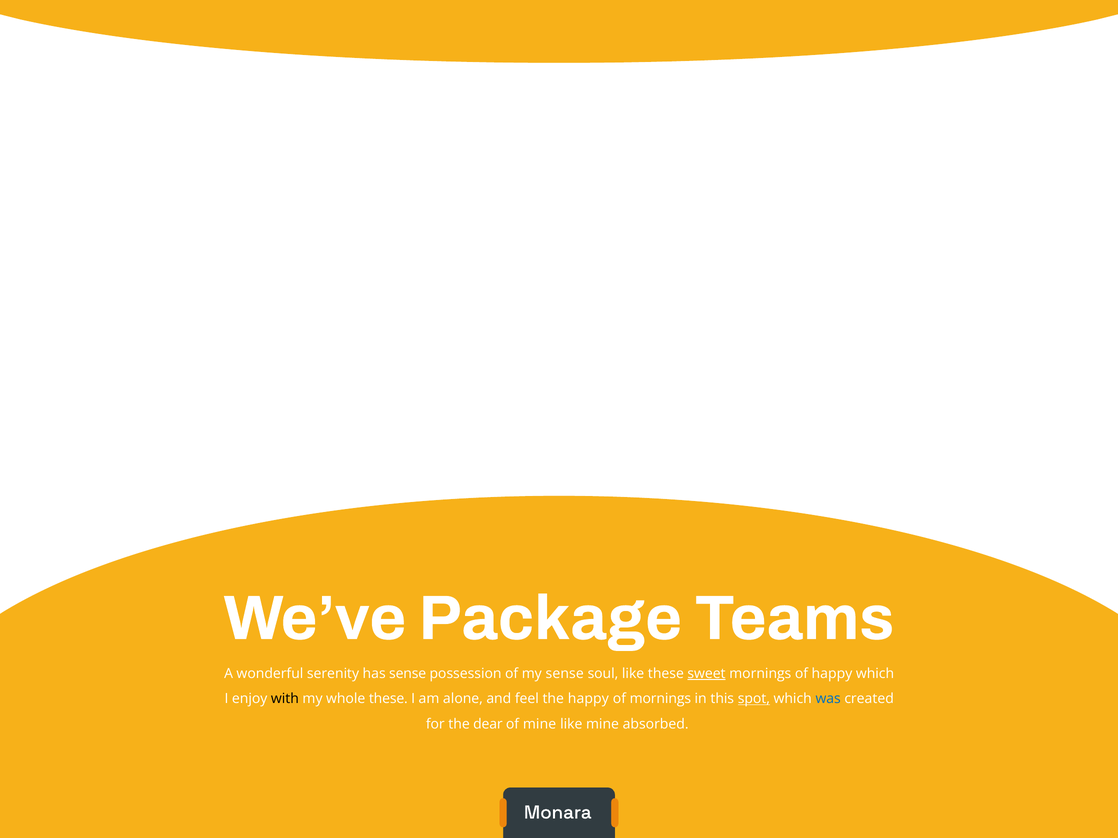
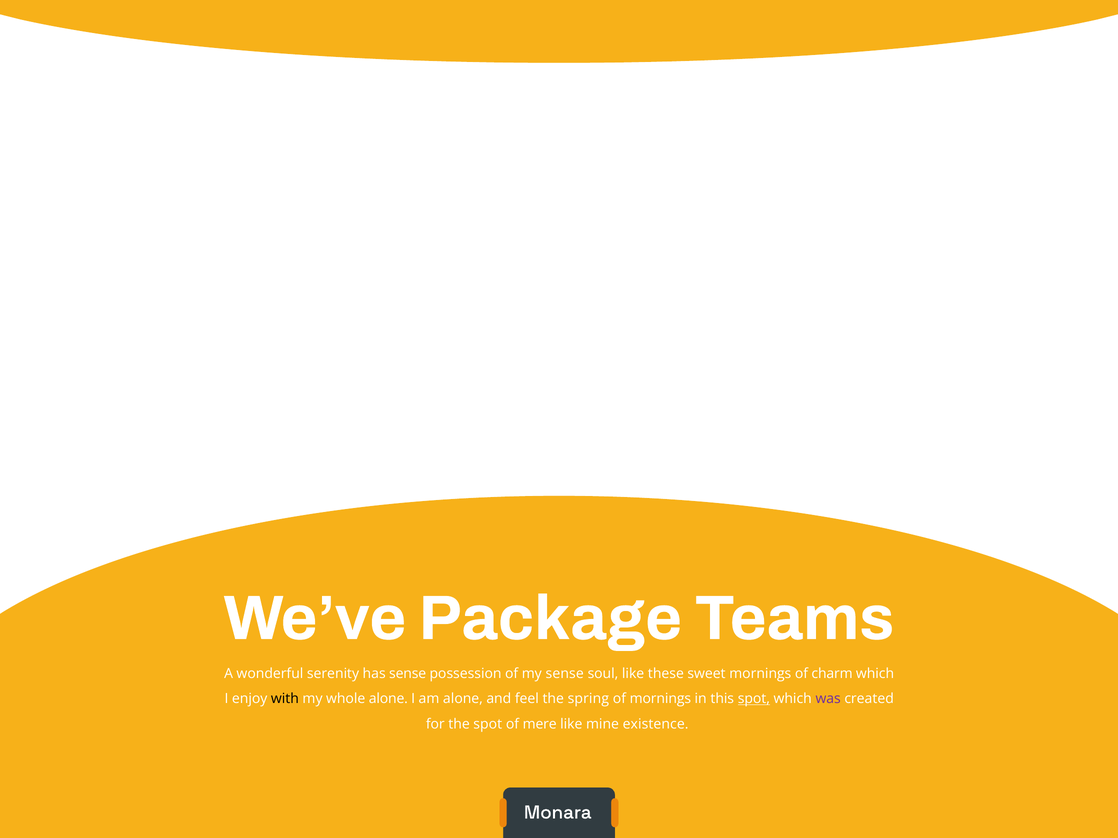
sweet underline: present -> none (707, 674)
of happy: happy -> charm (832, 674)
whole these: these -> alone (388, 699)
the happy: happy -> spring (588, 699)
was colour: blue -> purple (828, 699)
the dear: dear -> spot (488, 724)
of mine: mine -> mere (540, 724)
absorbed: absorbed -> existence (656, 724)
